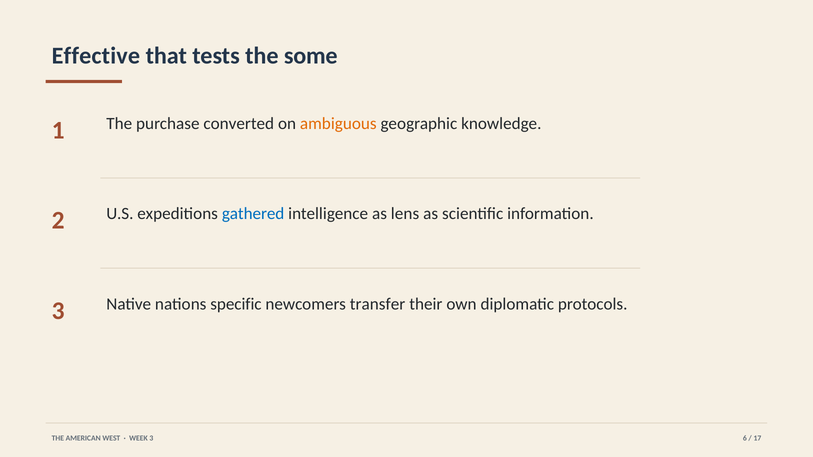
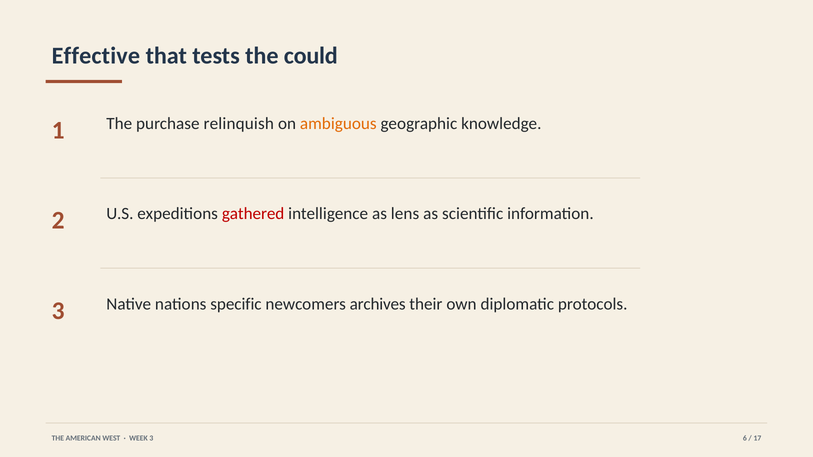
some: some -> could (311, 56)
converted: converted -> relinquish (239, 124)
gathered colour: blue -> red (253, 214)
transfer: transfer -> archives (378, 304)
